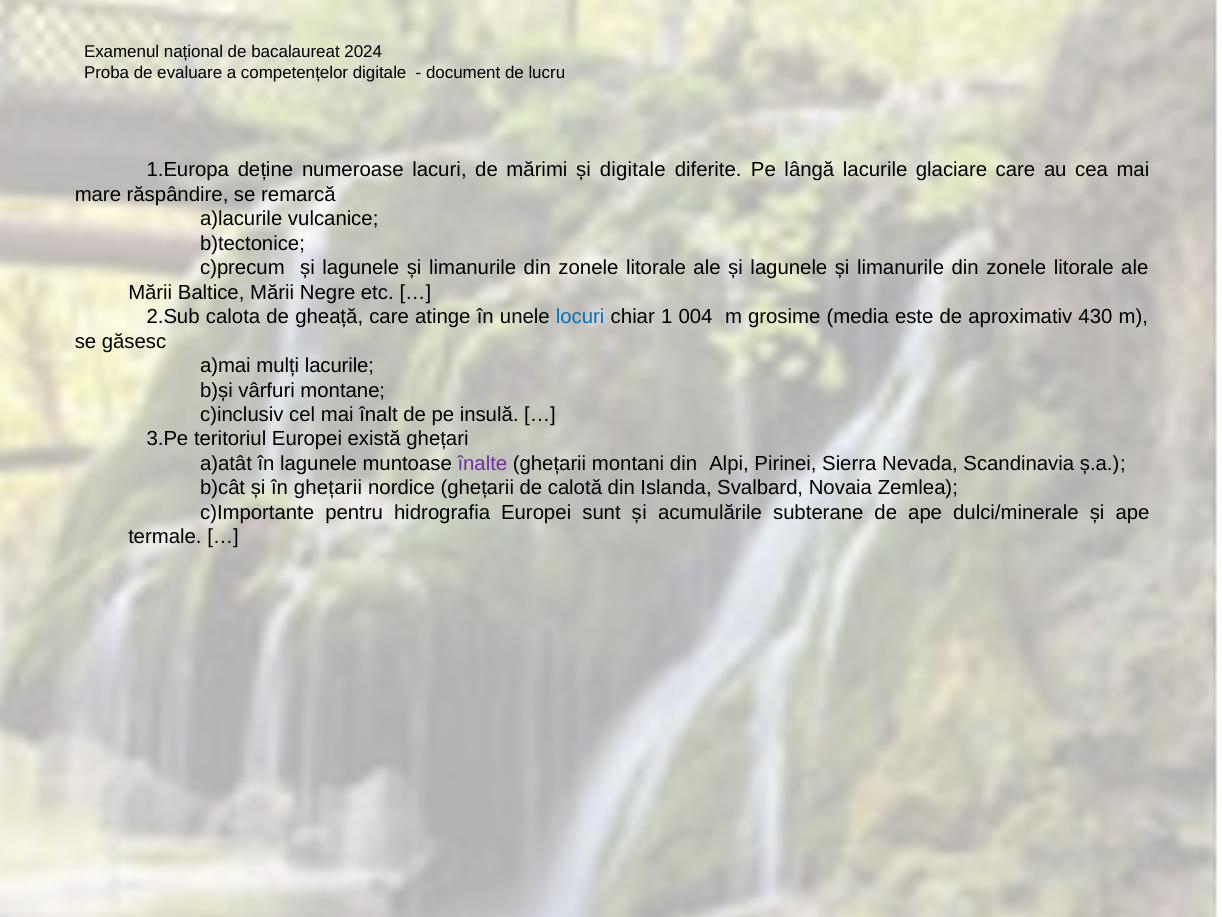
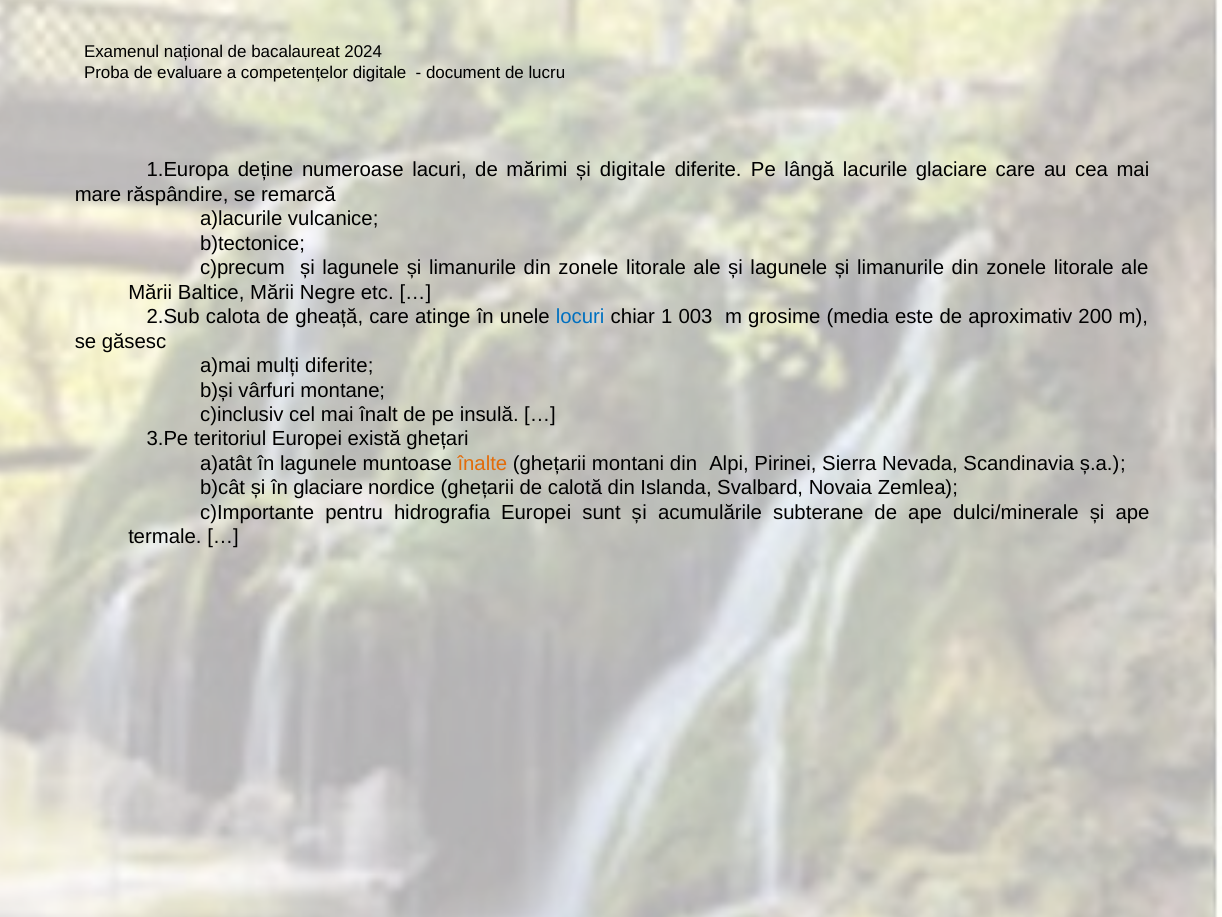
004: 004 -> 003 (696, 317)
430: 430 -> 200 (1095, 317)
mulți lacurile: lacurile -> diferite (339, 366)
înalte colour: purple -> orange (482, 463)
în ghețarii: ghețarii -> glaciare (328, 488)
